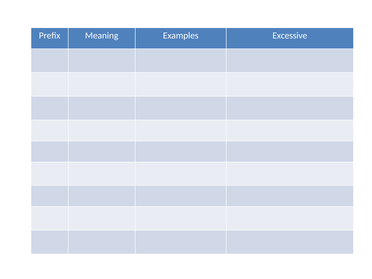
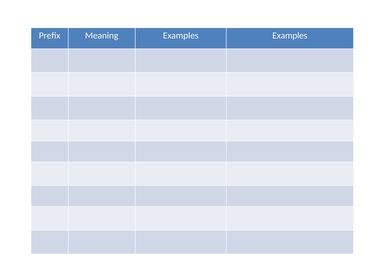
Examples Excessive: Excessive -> Examples (290, 36)
